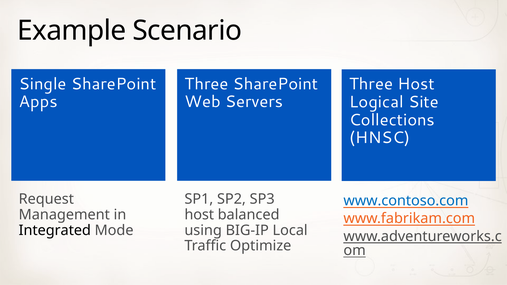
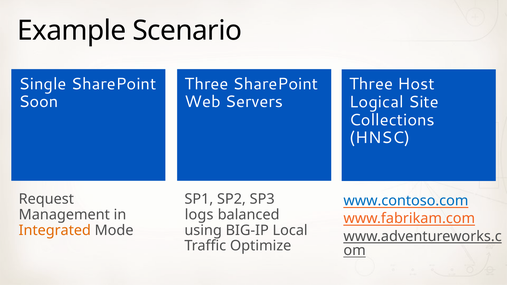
Apps: Apps -> Soon (39, 102)
host: host -> logs (199, 215)
Integrated colour: black -> orange (55, 230)
